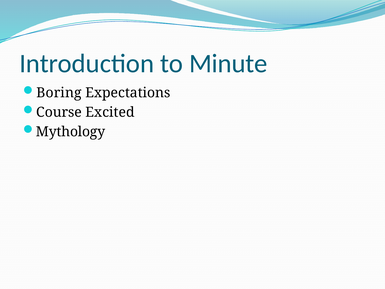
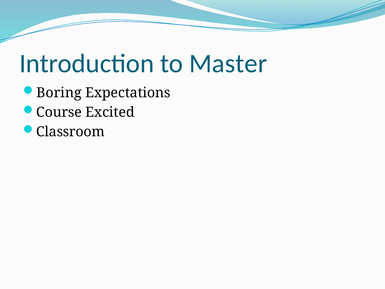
Minute: Minute -> Master (228, 64)
Mythology: Mythology -> Classroom (71, 132)
